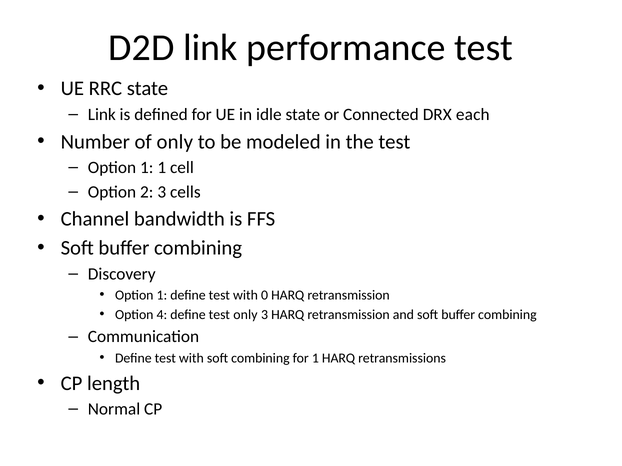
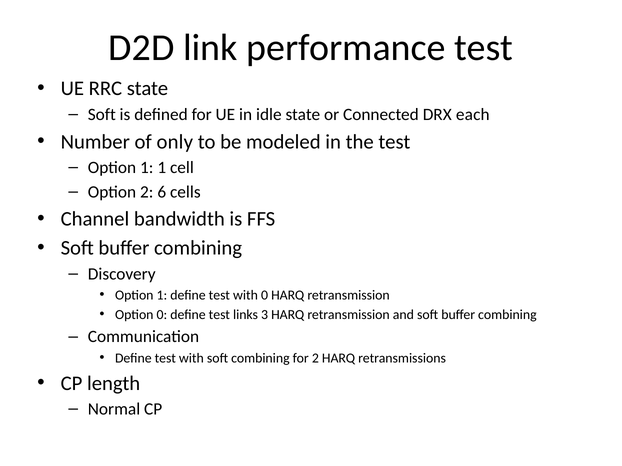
Link: Link -> Soft (102, 115)
2 3: 3 -> 6 (162, 192)
Option 4: 4 -> 0 (162, 315)
test only: only -> links (246, 315)
for 1: 1 -> 2 (315, 358)
